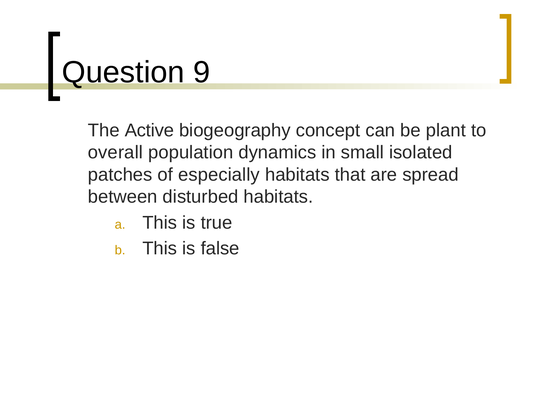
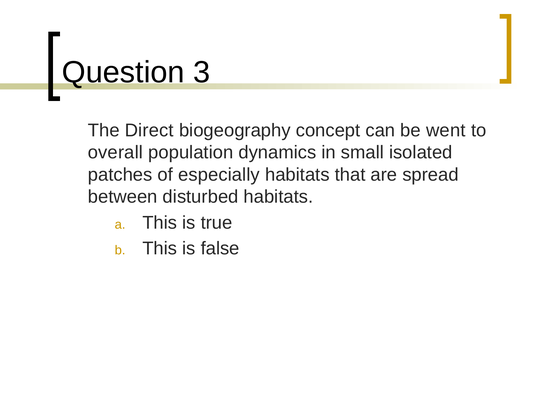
9: 9 -> 3 (202, 72)
Active: Active -> Direct (149, 130)
plant: plant -> went (446, 130)
